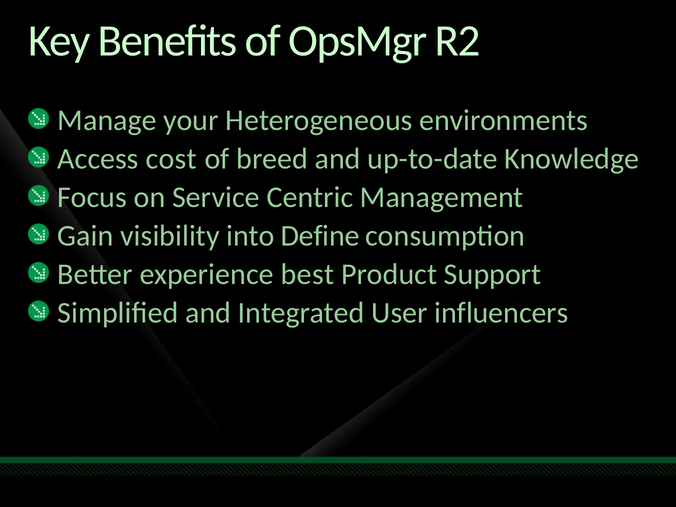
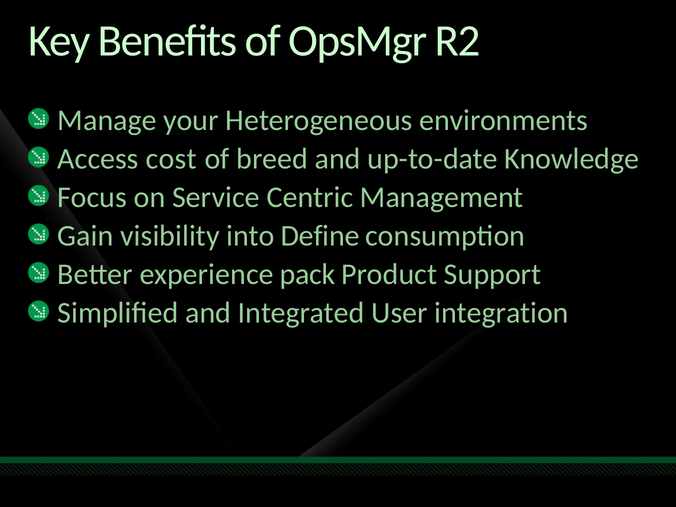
best: best -> pack (308, 274)
influencers: influencers -> integration (502, 313)
